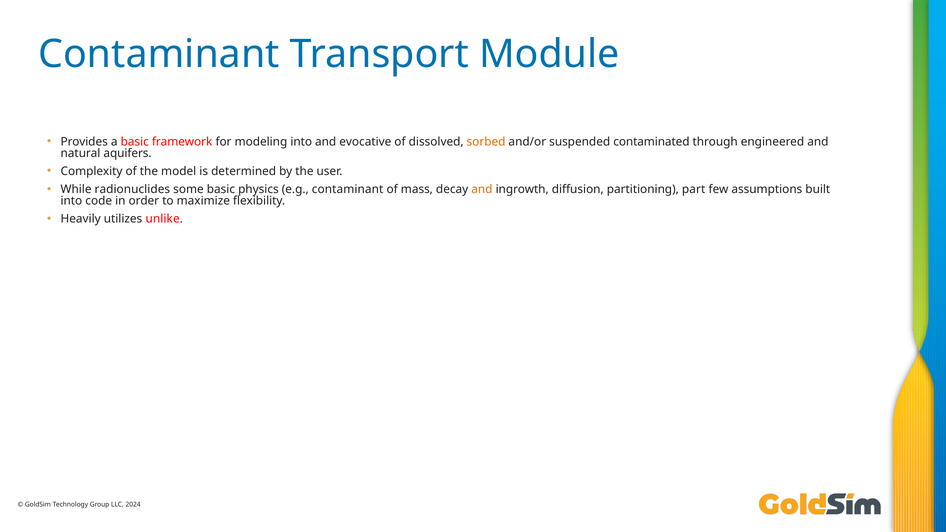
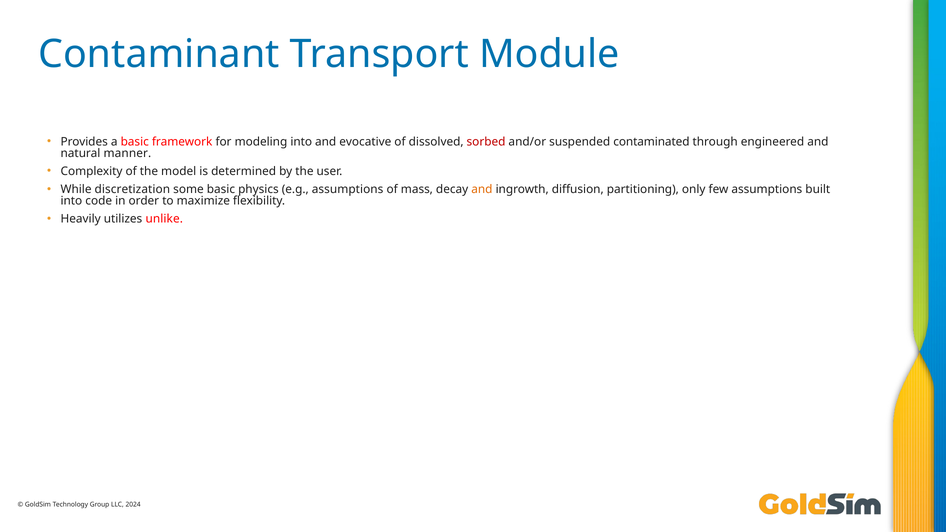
sorbed colour: orange -> red (486, 142)
aquifers: aquifers -> manner (127, 153)
radionuclides: radionuclides -> discretization (132, 190)
e.g contaminant: contaminant -> assumptions (348, 190)
part: part -> only (694, 190)
